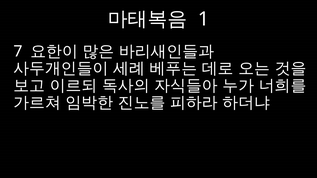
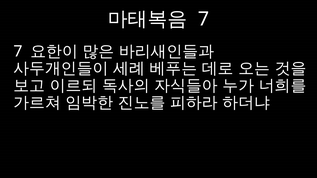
1: 1 -> 7 (203, 19)
